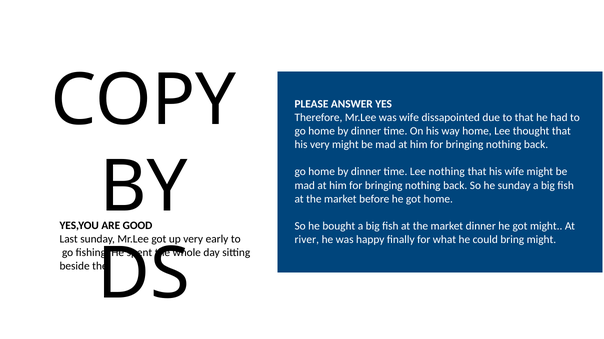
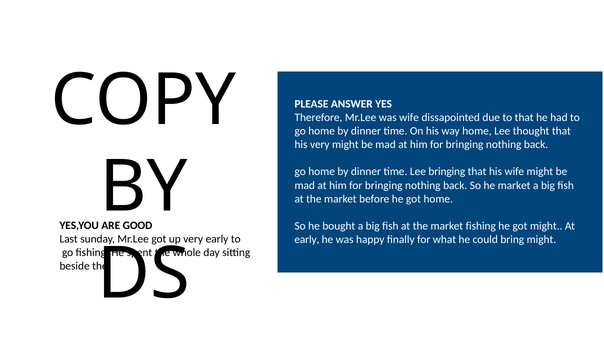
Lee nothing: nothing -> bringing (447, 172)
he sunday: sunday -> market (514, 186)
market dinner: dinner -> fishing (481, 226)
river: river -> early (307, 240)
